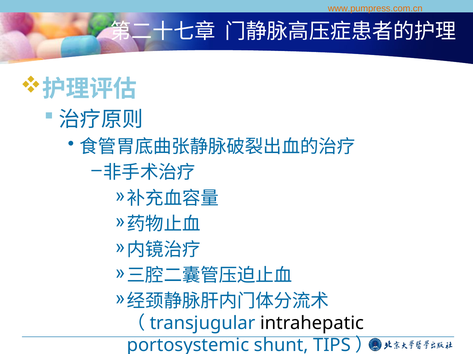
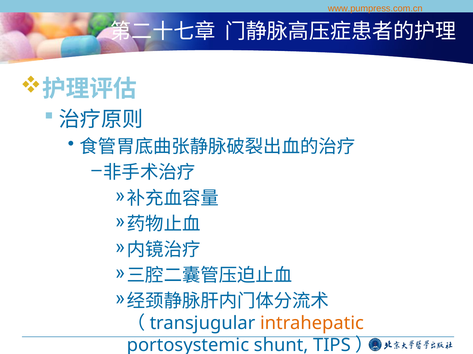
intrahepatic colour: black -> orange (312, 324)
